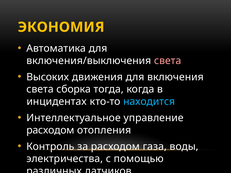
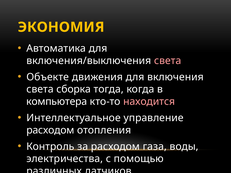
Высоких: Высоких -> Объекте (48, 77)
инцидентах: инцидентах -> компьютера (57, 102)
находится colour: light blue -> pink (149, 102)
